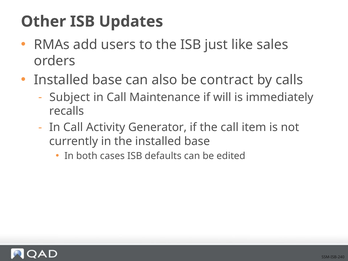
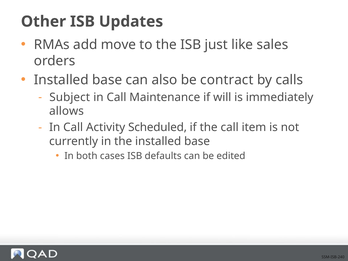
users: users -> move (118, 45)
recalls: recalls -> allows (67, 111)
Generator: Generator -> Scheduled (158, 127)
